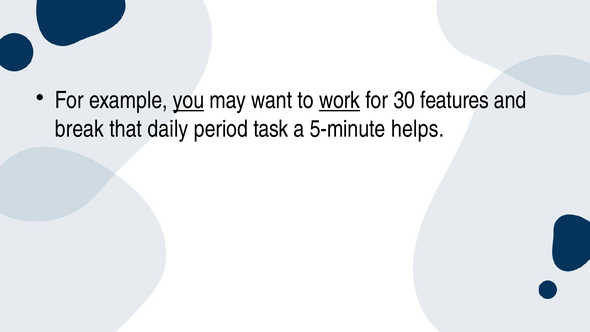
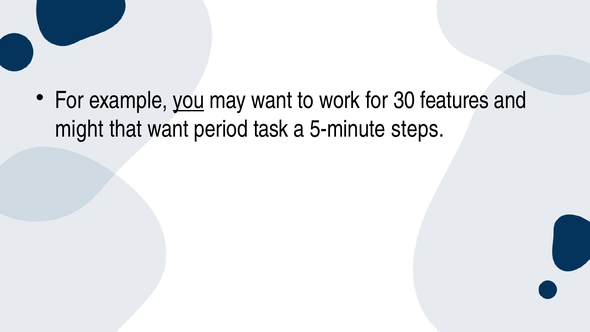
work underline: present -> none (340, 100)
break: break -> might (79, 129)
that daily: daily -> want (168, 129)
helps: helps -> steps (418, 129)
